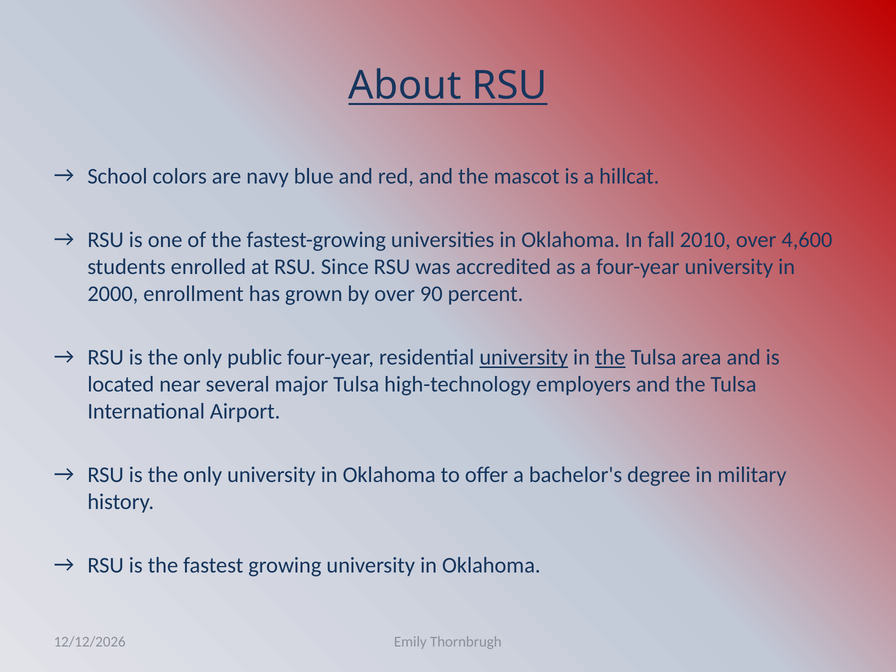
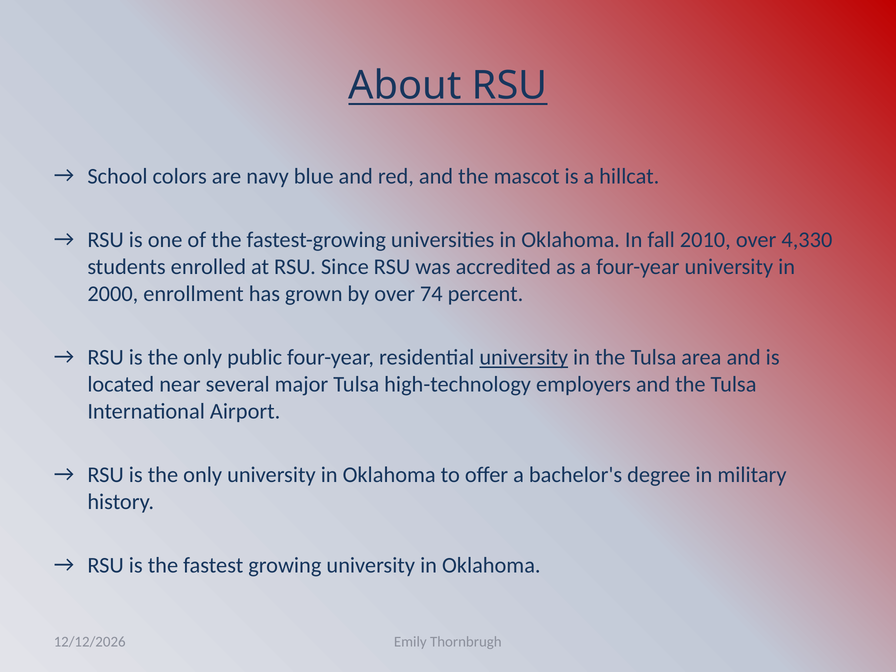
4,600: 4,600 -> 4,330 (807, 240)
90: 90 -> 74 (431, 294)
the underline: present -> none (610, 357)
